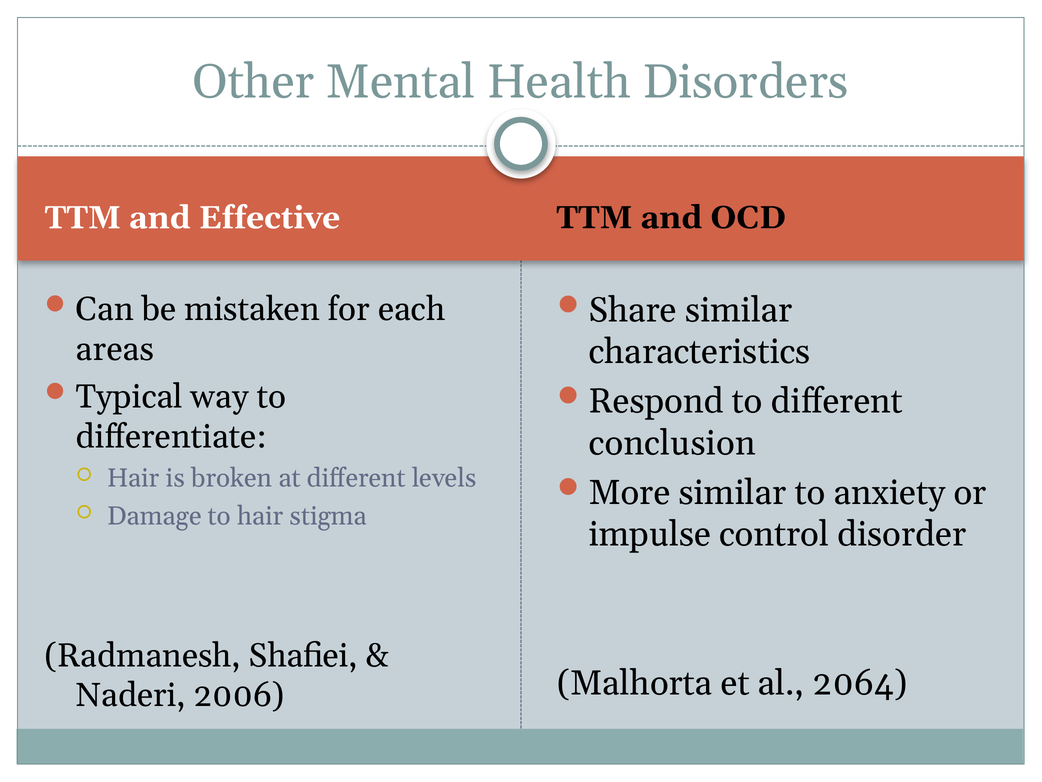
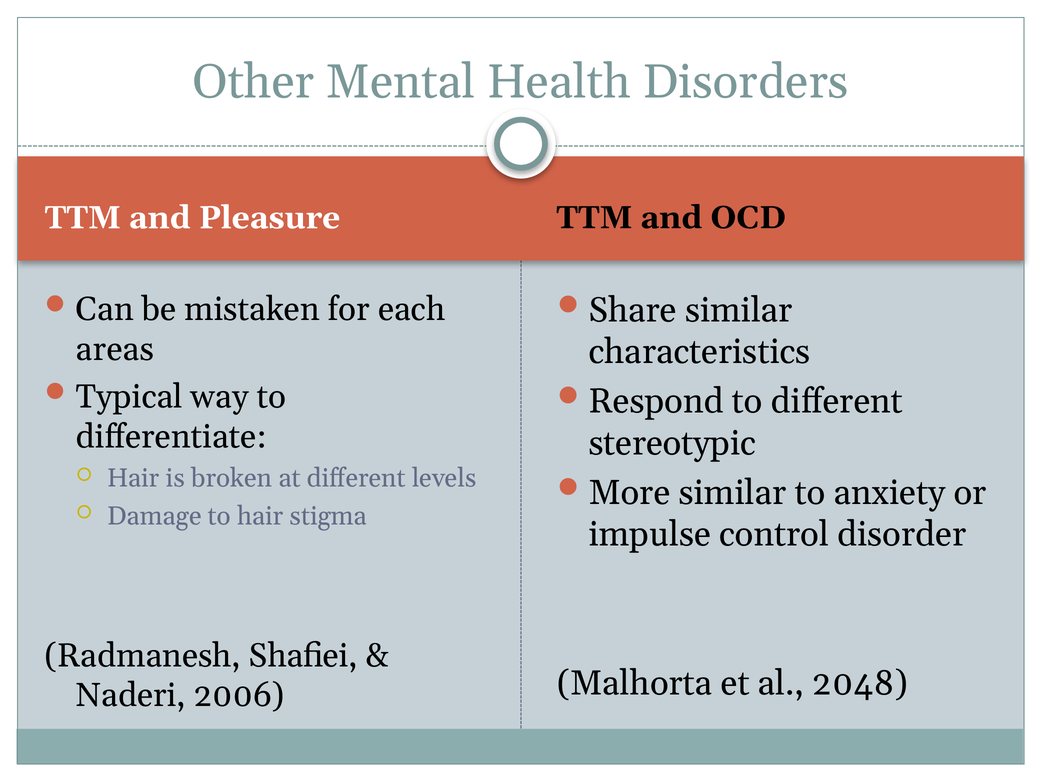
Effective: Effective -> Pleasure (270, 218)
conclusion: conclusion -> stereotypic (672, 443)
2064: 2064 -> 2048 (860, 683)
